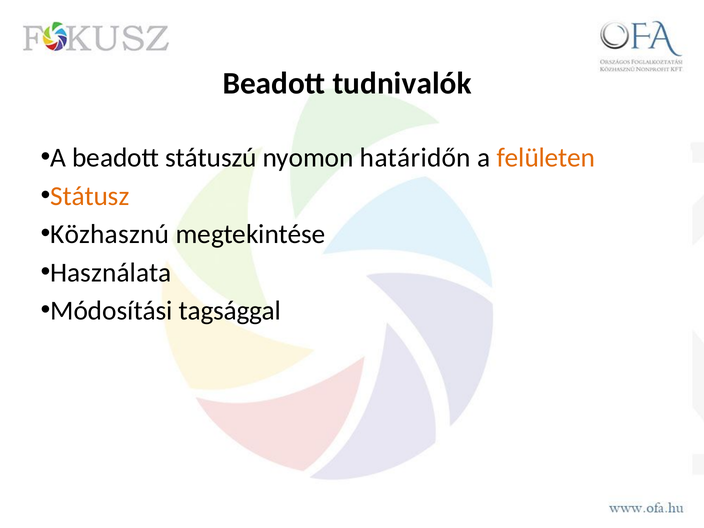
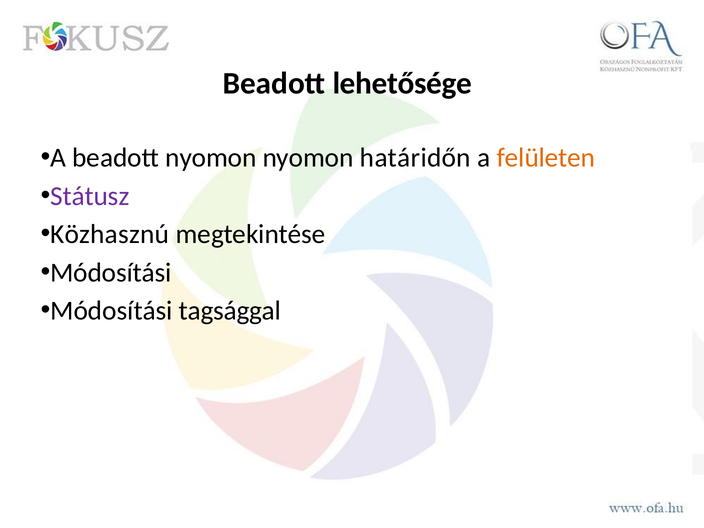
tudnivalók: tudnivalók -> lehetősége (402, 84)
beadott státuszú: státuszú -> nyomon (211, 158)
Státusz colour: orange -> purple (90, 196)
Használata: Használata -> Módosítási (111, 273)
